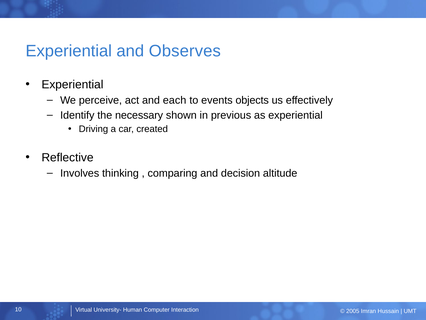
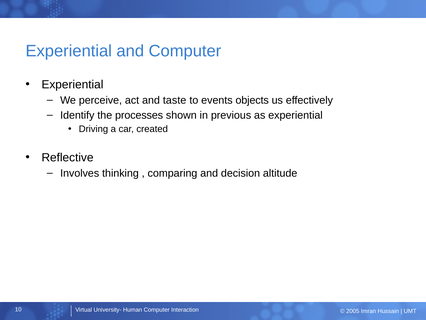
and Observes: Observes -> Computer (185, 51)
each: each -> taste (175, 100)
necessary: necessary -> processes (139, 115)
